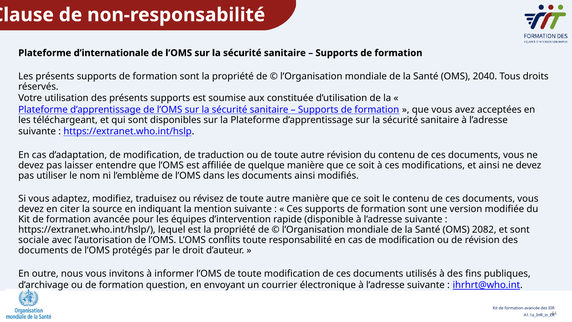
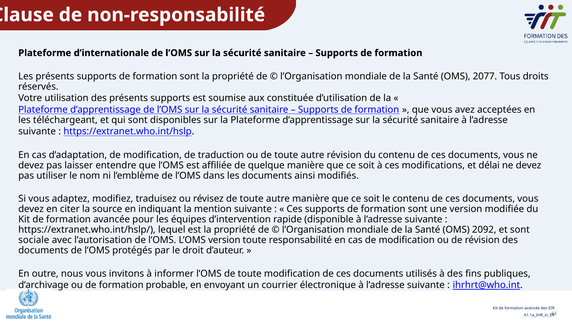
2040: 2040 -> 2077 (485, 76)
et ainsi: ainsi -> délai (489, 165)
2082: 2082 -> 2092 (484, 230)
L’OMS conflits: conflits -> version (224, 240)
question: question -> probable (167, 285)
